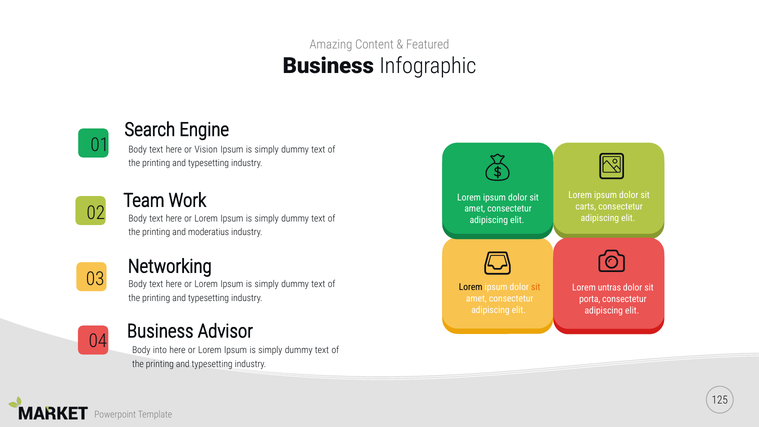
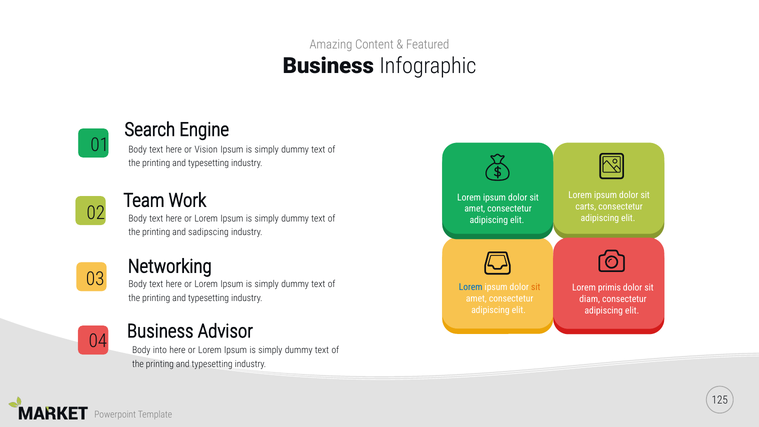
moderatius: moderatius -> sadipscing (208, 232)
Lorem colour: black -> blue (471, 287)
untras: untras -> primis (609, 288)
porta: porta -> diam (590, 299)
